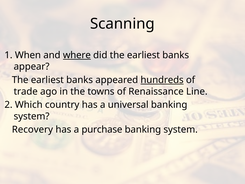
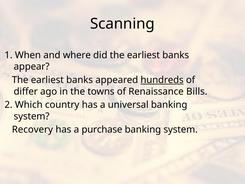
where underline: present -> none (77, 55)
trade: trade -> differ (26, 91)
Line: Line -> Bills (197, 91)
